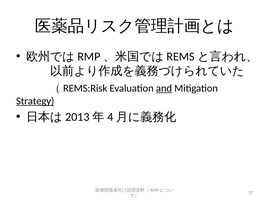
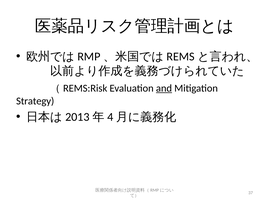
Strategy underline: present -> none (35, 101)
